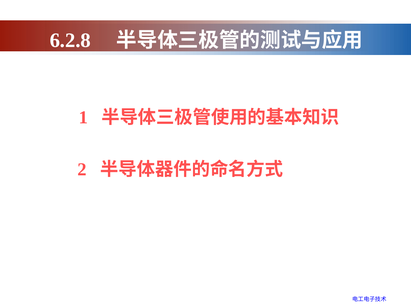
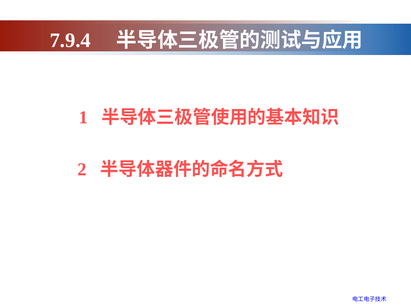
6.2.8: 6.2.8 -> 7.9.4 (70, 40)
